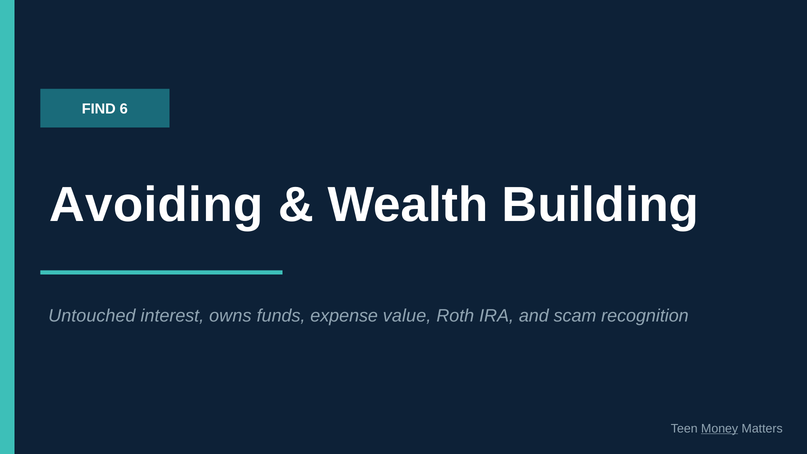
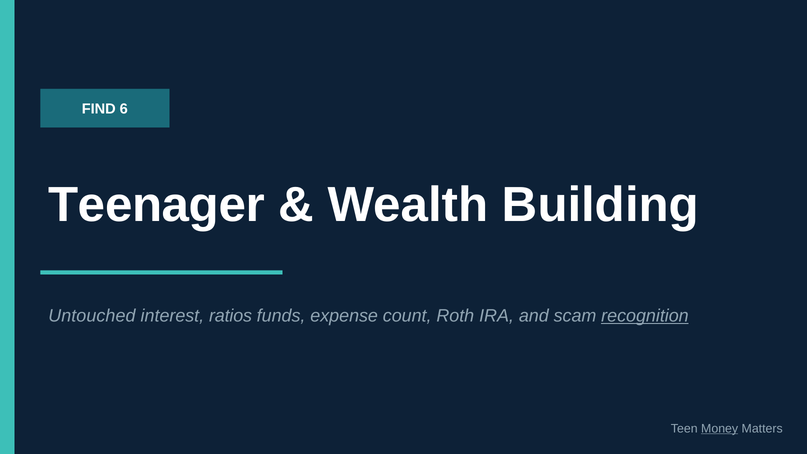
Avoiding: Avoiding -> Teenager (157, 205)
owns: owns -> ratios (231, 316)
value: value -> count (407, 316)
recognition underline: none -> present (645, 316)
